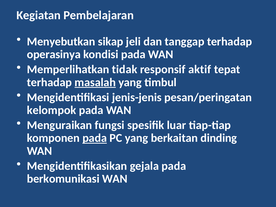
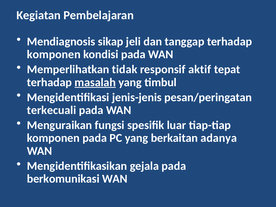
Menyebutkan: Menyebutkan -> Mendiagnosis (61, 42)
operasinya: operasinya -> komponen (54, 54)
kelompok: kelompok -> terkecuali (52, 110)
pada underline: present -> none (95, 138)
dinding: dinding -> adanya (219, 138)
